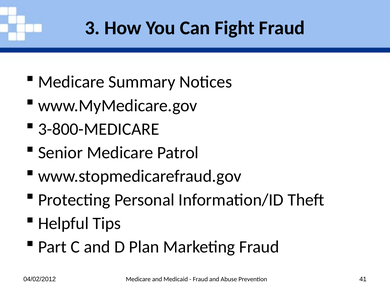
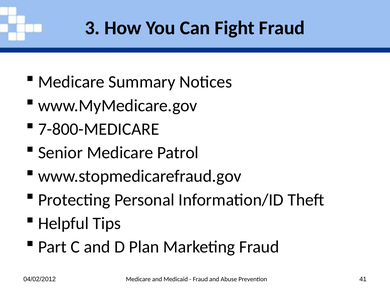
3-800-MEDICARE: 3-800-MEDICARE -> 7-800-MEDICARE (99, 129)
